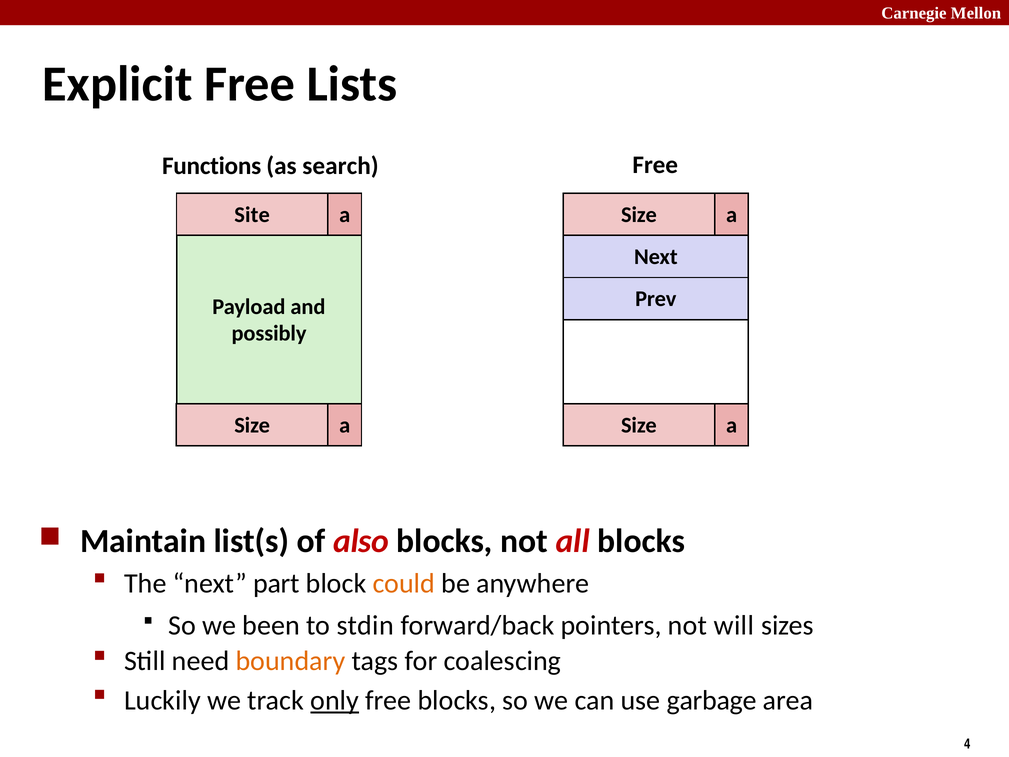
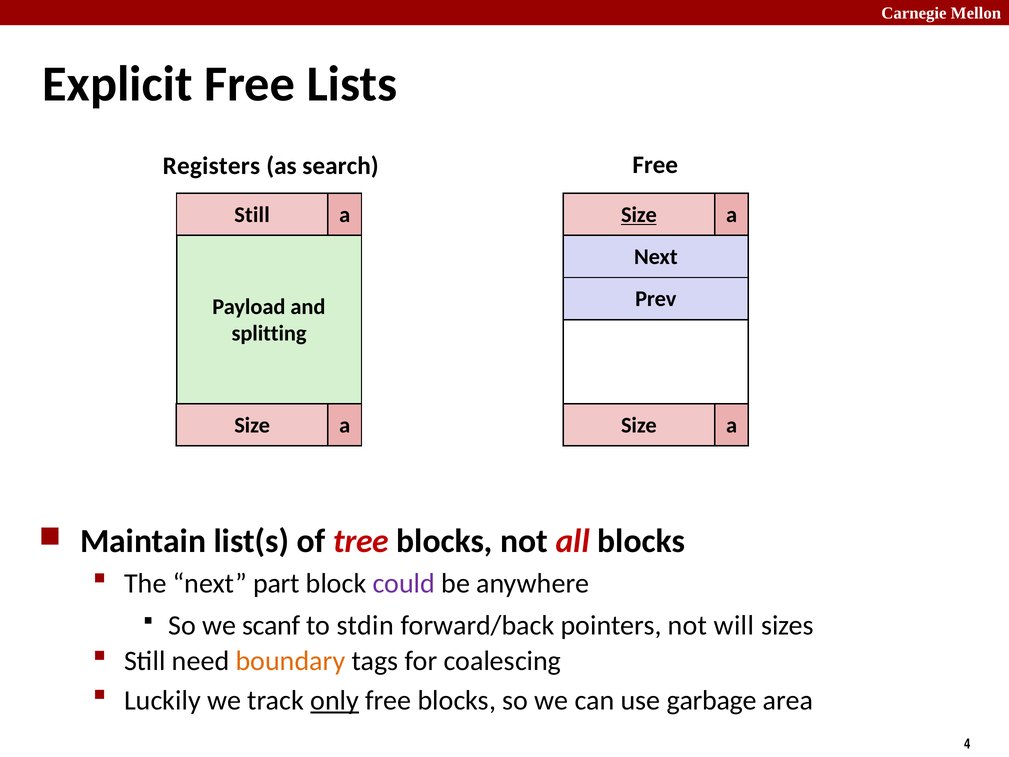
Functions: Functions -> Registers (211, 166)
Site: Site -> Still (252, 215)
Size underline: none -> present (639, 215)
possibly: possibly -> splitting (269, 333)
also: also -> tree (361, 541)
could colour: orange -> purple (404, 584)
been: been -> scanf (271, 625)
